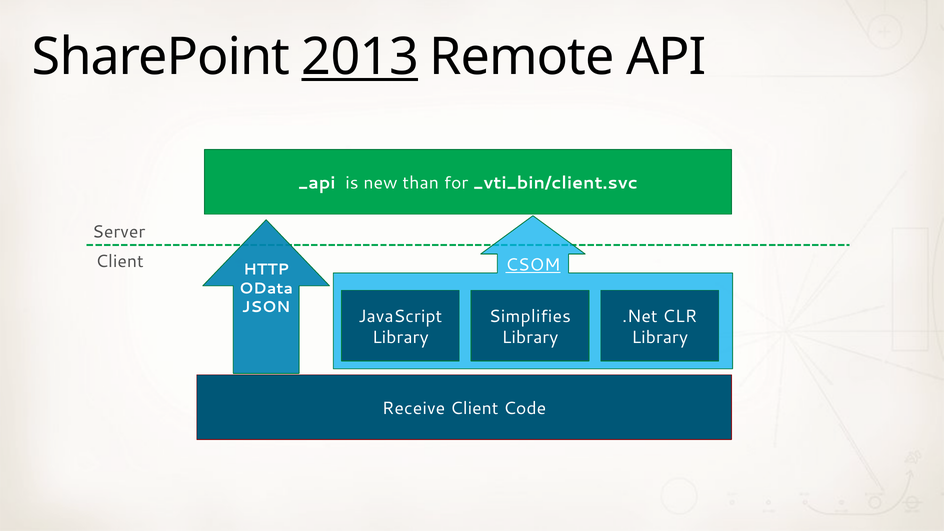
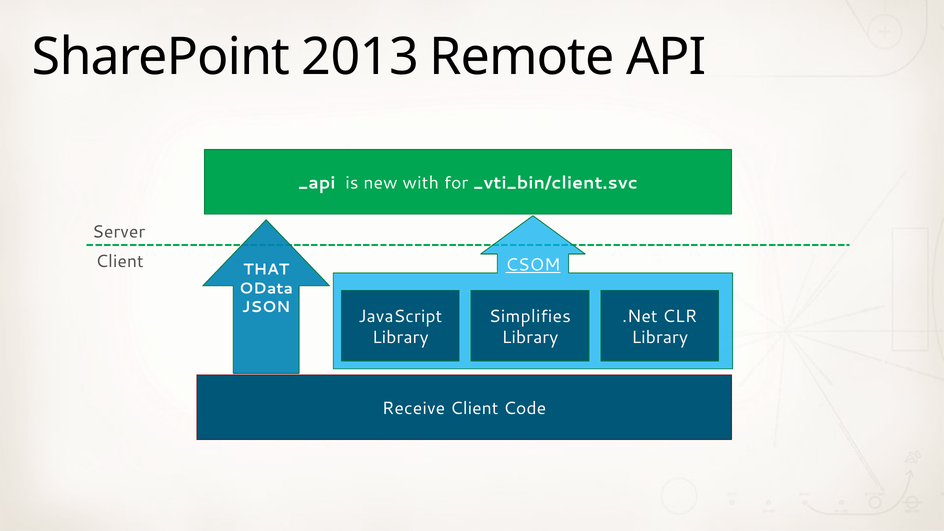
2013 underline: present -> none (360, 57)
than: than -> with (421, 183)
HTTP: HTTP -> THAT (266, 270)
